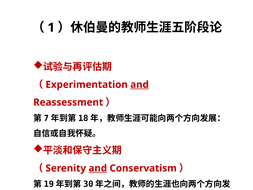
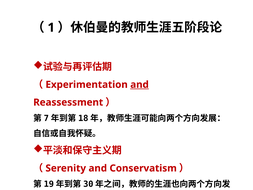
and underline: present -> none (98, 168)
